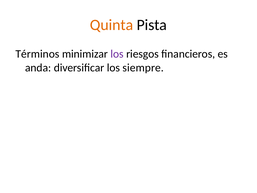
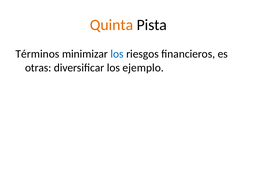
los colour: purple -> blue (117, 54)
anda: anda -> otras (38, 68)
siempre: siempre -> ejemplo (143, 68)
